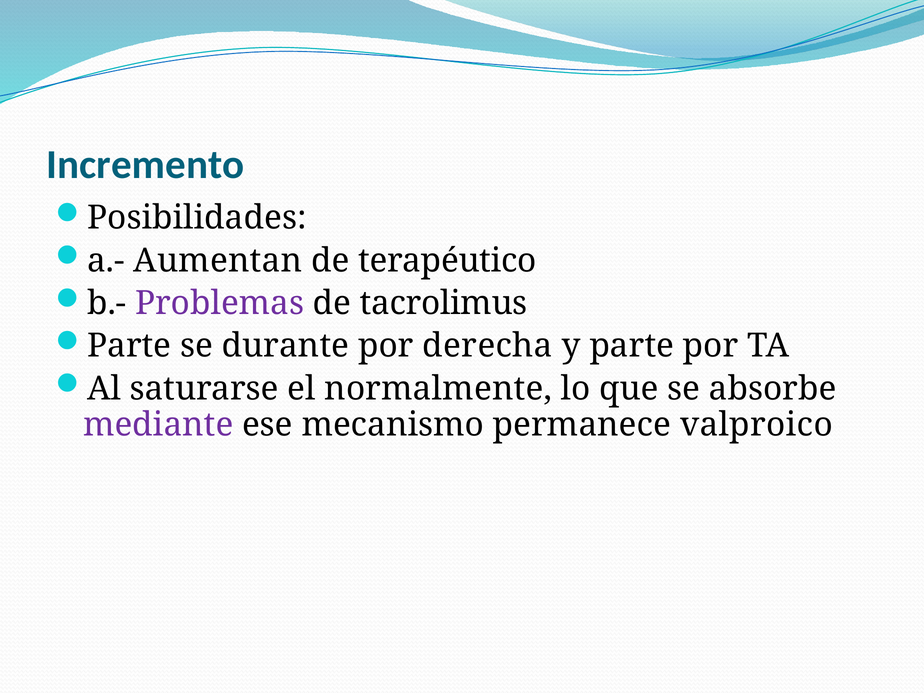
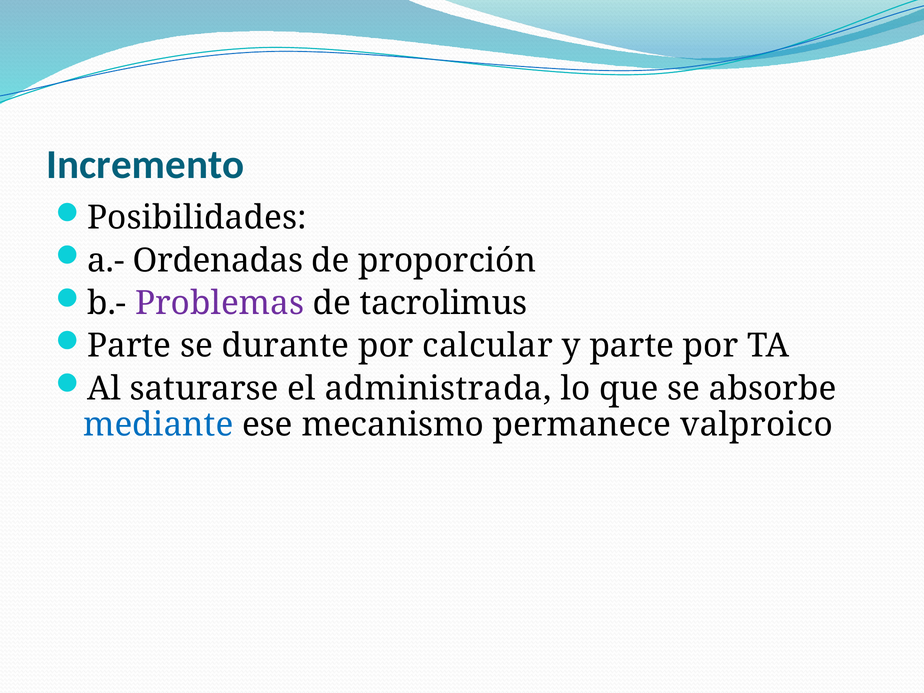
Aumentan: Aumentan -> Ordenadas (218, 261)
terapéutico: terapéutico -> proporción (447, 261)
derecha: derecha -> calcular (488, 346)
normalmente: normalmente -> administrada (438, 389)
mediante colour: purple -> blue (158, 425)
